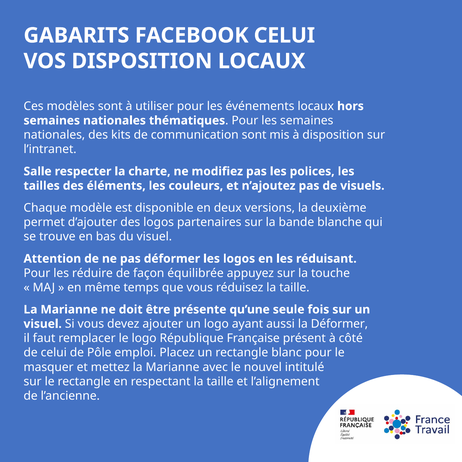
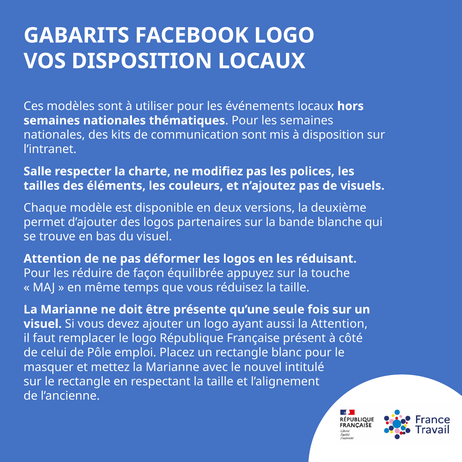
FACEBOOK CELUI: CELUI -> LOGO (284, 35)
la Déformer: Déformer -> Attention (339, 324)
